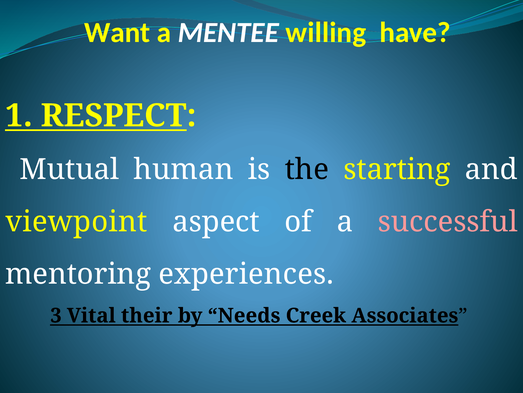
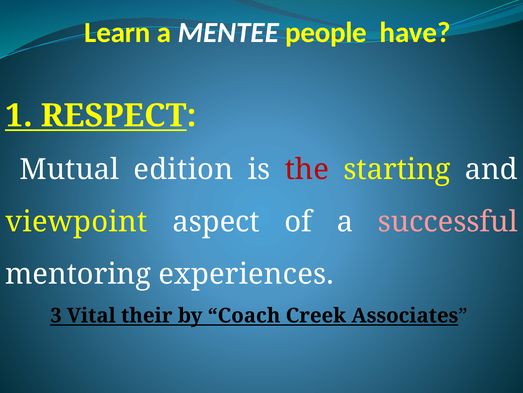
Want: Want -> Learn (117, 33)
willing: willing -> people (326, 33)
human: human -> edition (183, 169)
the colour: black -> red (307, 169)
Needs: Needs -> Coach (244, 315)
